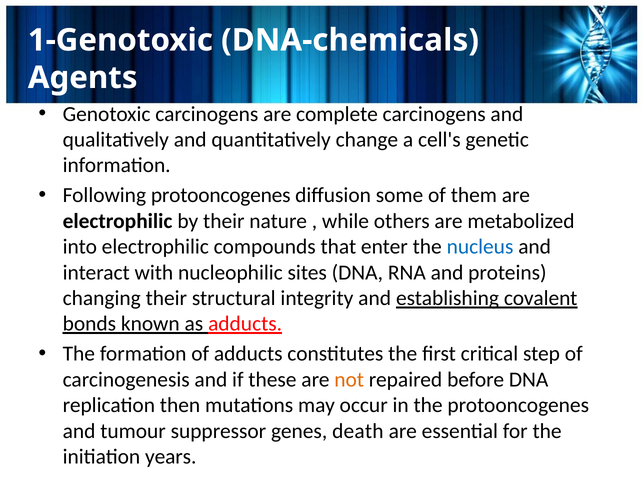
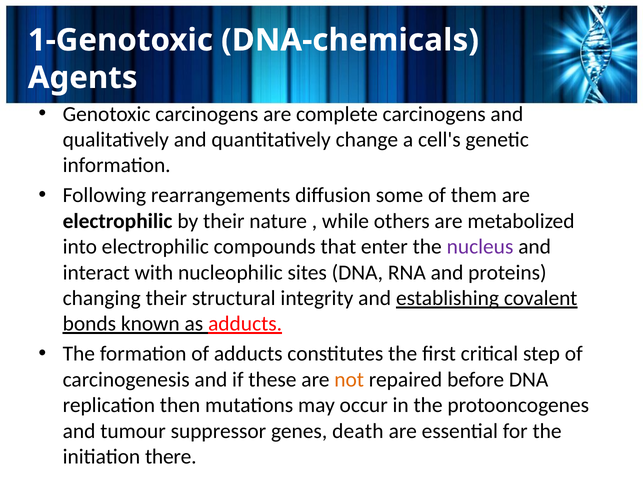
Following protooncogenes: protooncogenes -> rearrangements (221, 195)
nucleus colour: blue -> purple (480, 247)
years: years -> there (171, 457)
